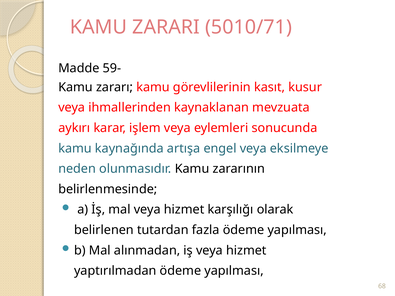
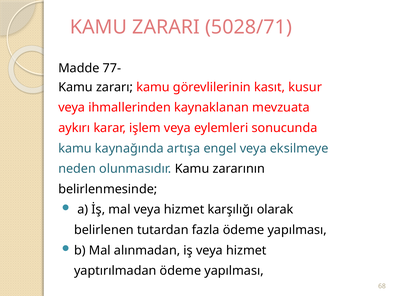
5010/71: 5010/71 -> 5028/71 (249, 27)
59-: 59- -> 77- (112, 68)
